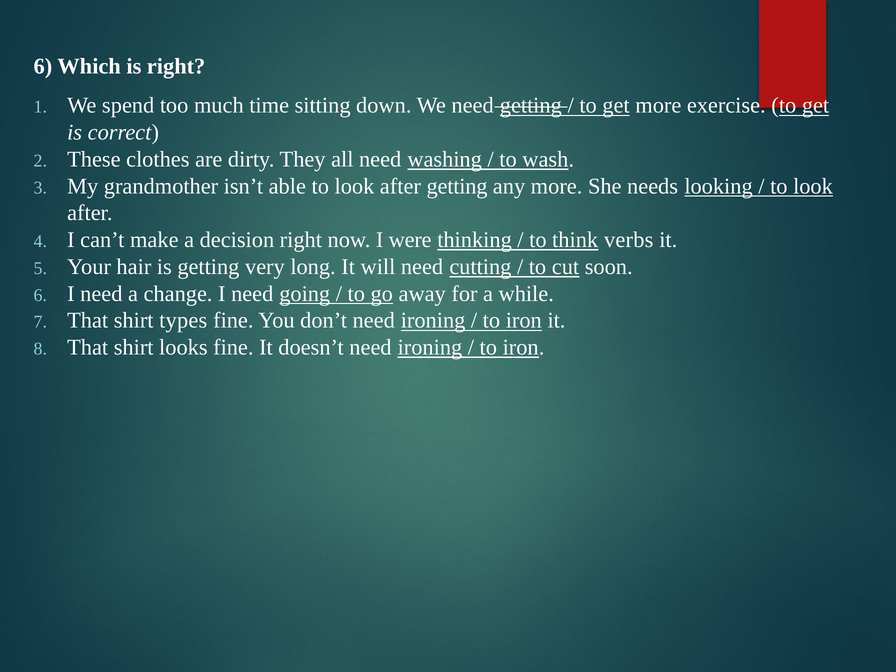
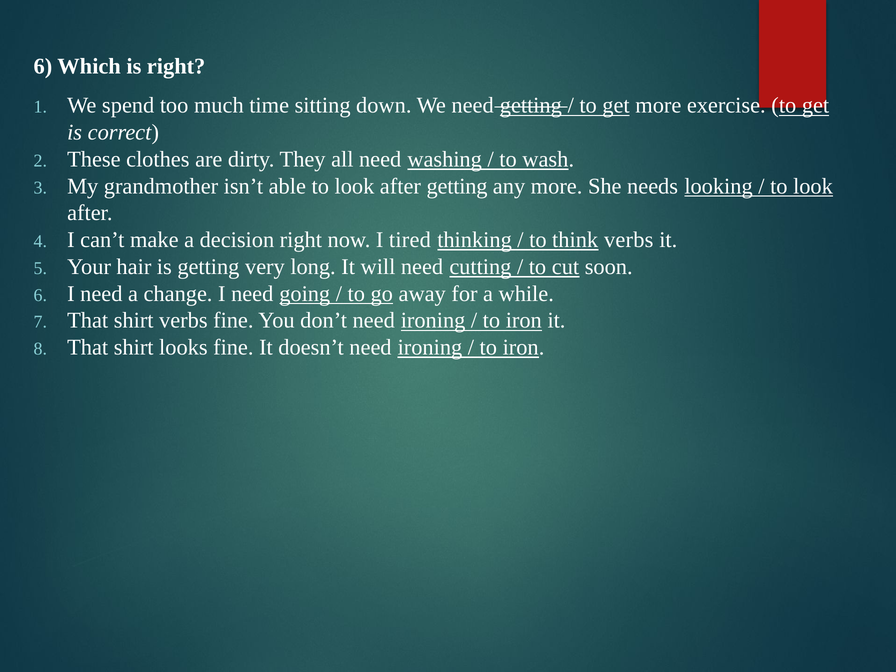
were: were -> tired (410, 240)
shirt types: types -> verbs (183, 321)
